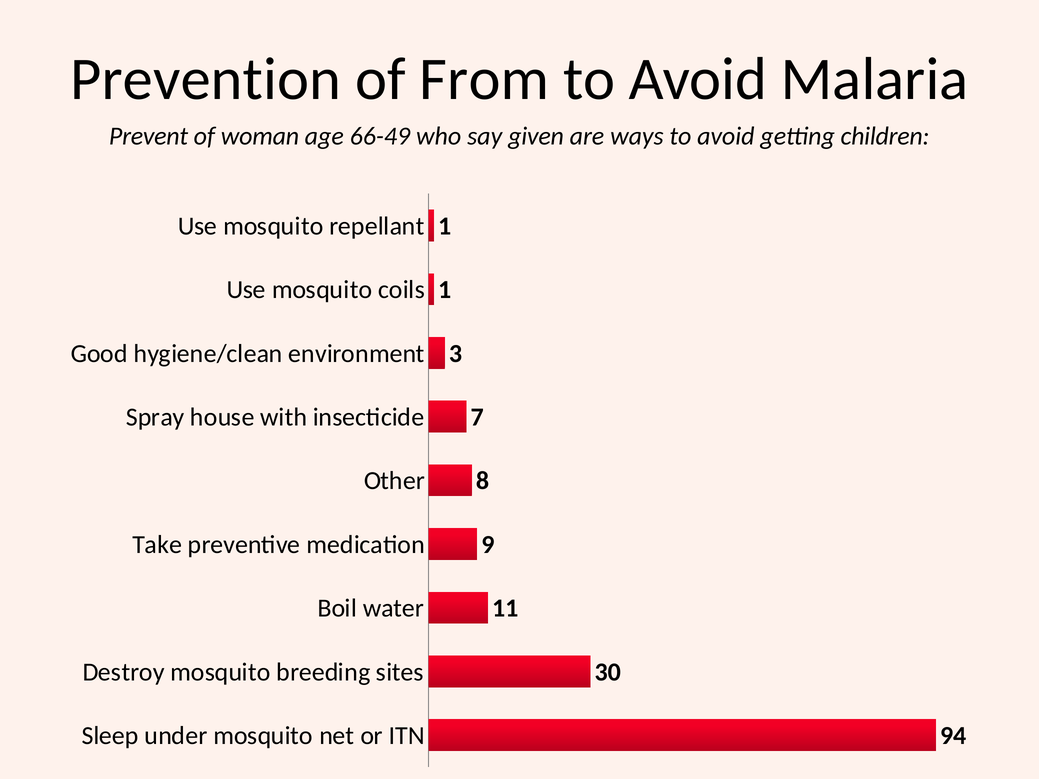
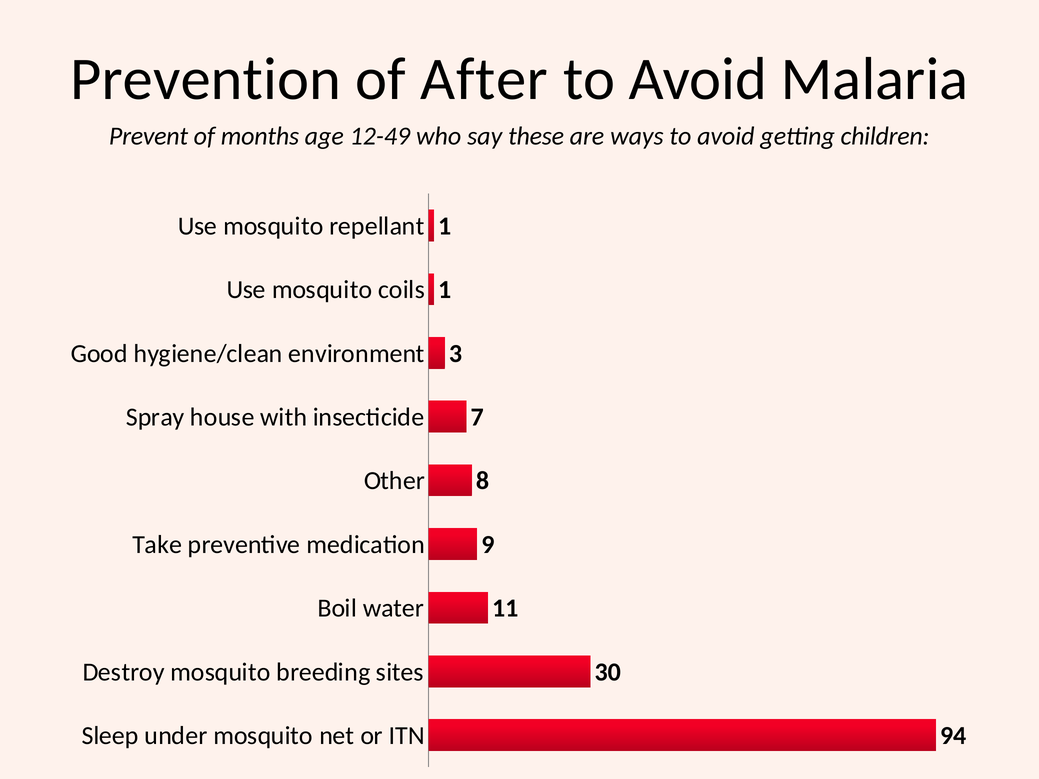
From: From -> After (484, 80)
woman: woman -> months (260, 136)
66-49: 66-49 -> 12-49 (380, 136)
given: given -> these (536, 136)
